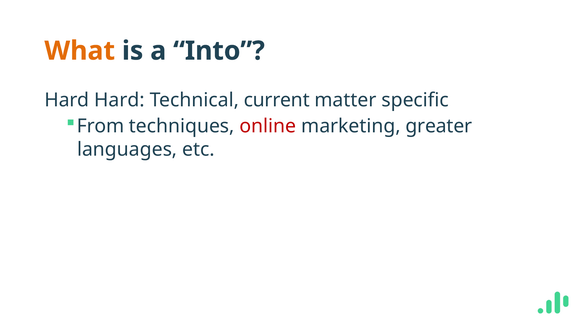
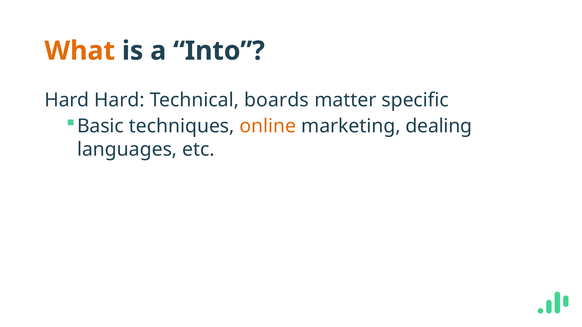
current: current -> boards (277, 100)
From: From -> Basic (101, 126)
online colour: red -> orange (268, 126)
greater: greater -> dealing (439, 126)
